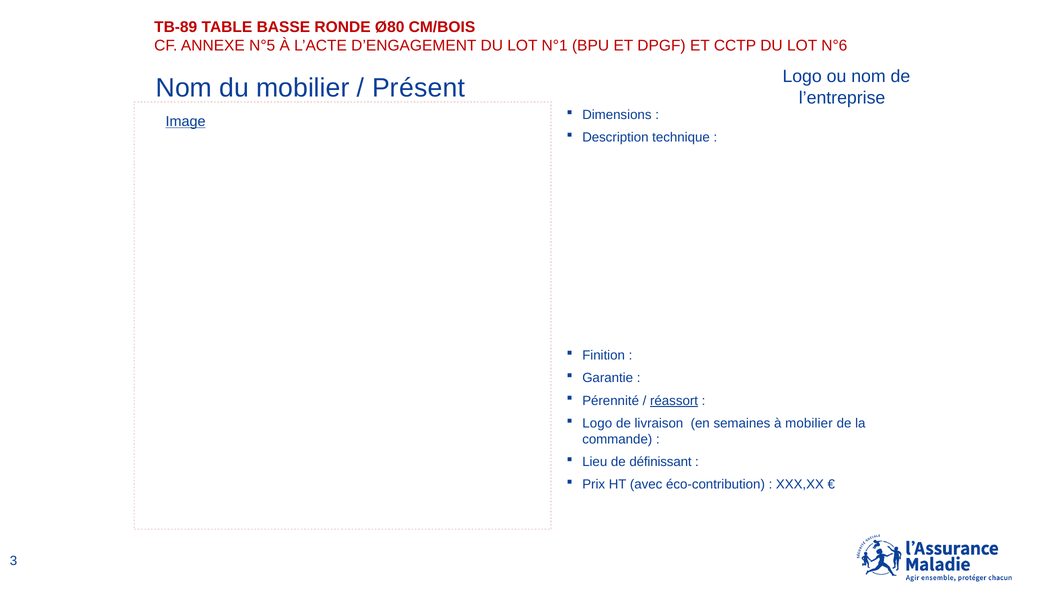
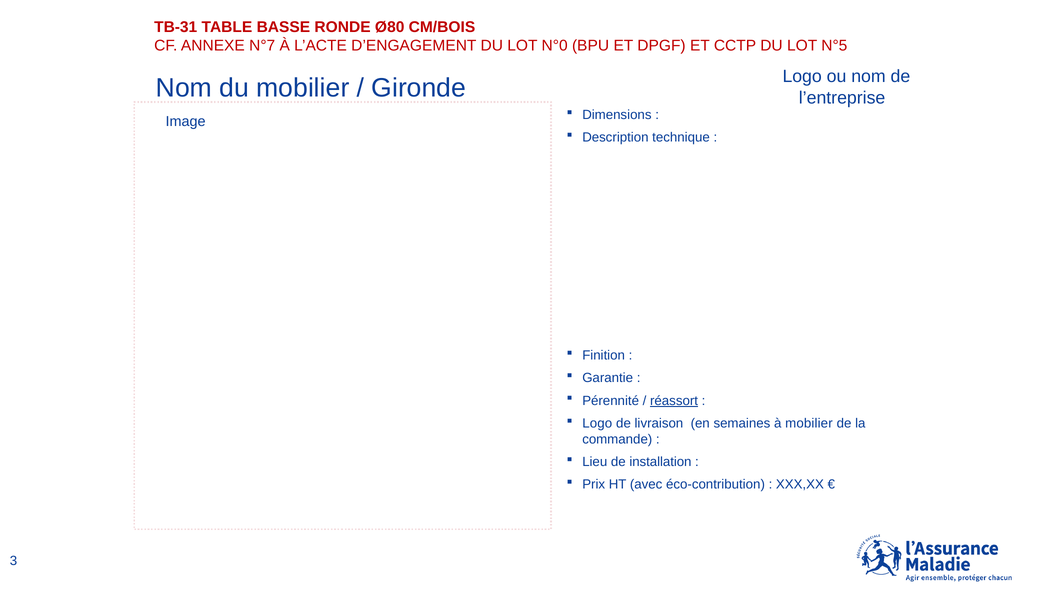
TB-89: TB-89 -> TB-31 (176, 27)
N°5: N°5 -> N°7 (262, 46)
N°1: N°1 -> N°0 (555, 46)
N°6: N°6 -> N°5 (834, 46)
Présent: Présent -> Gironde (419, 88)
Image underline: present -> none (186, 122)
définissant: définissant -> installation (660, 462)
